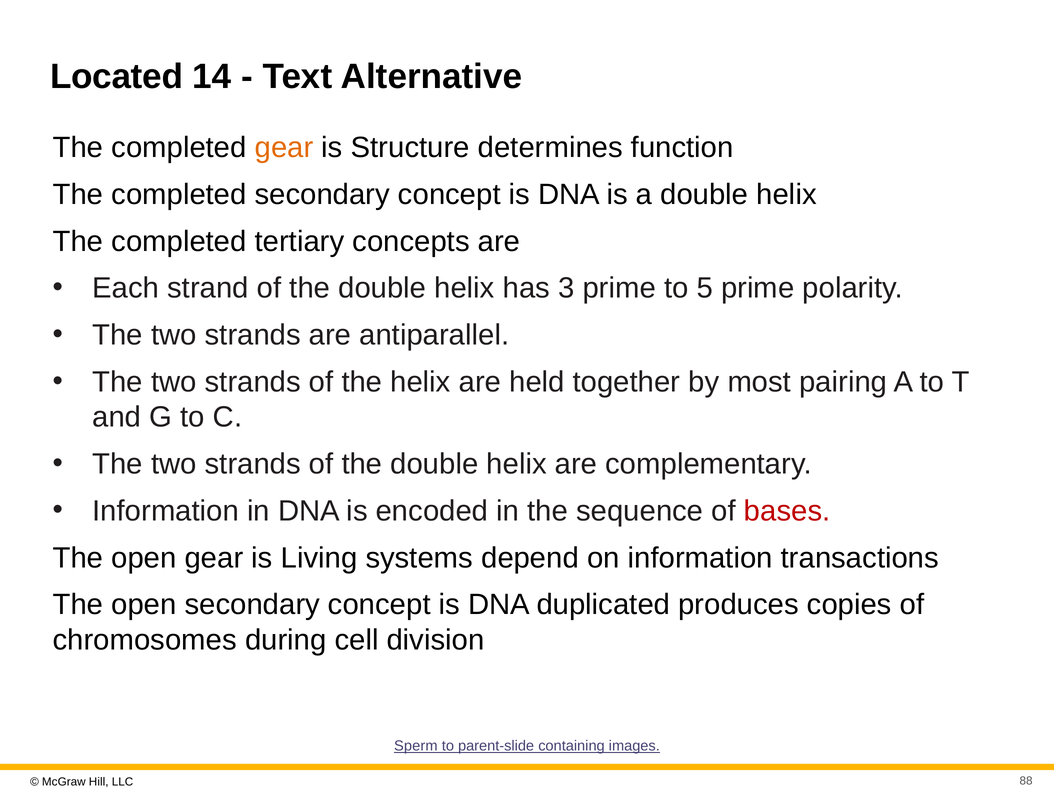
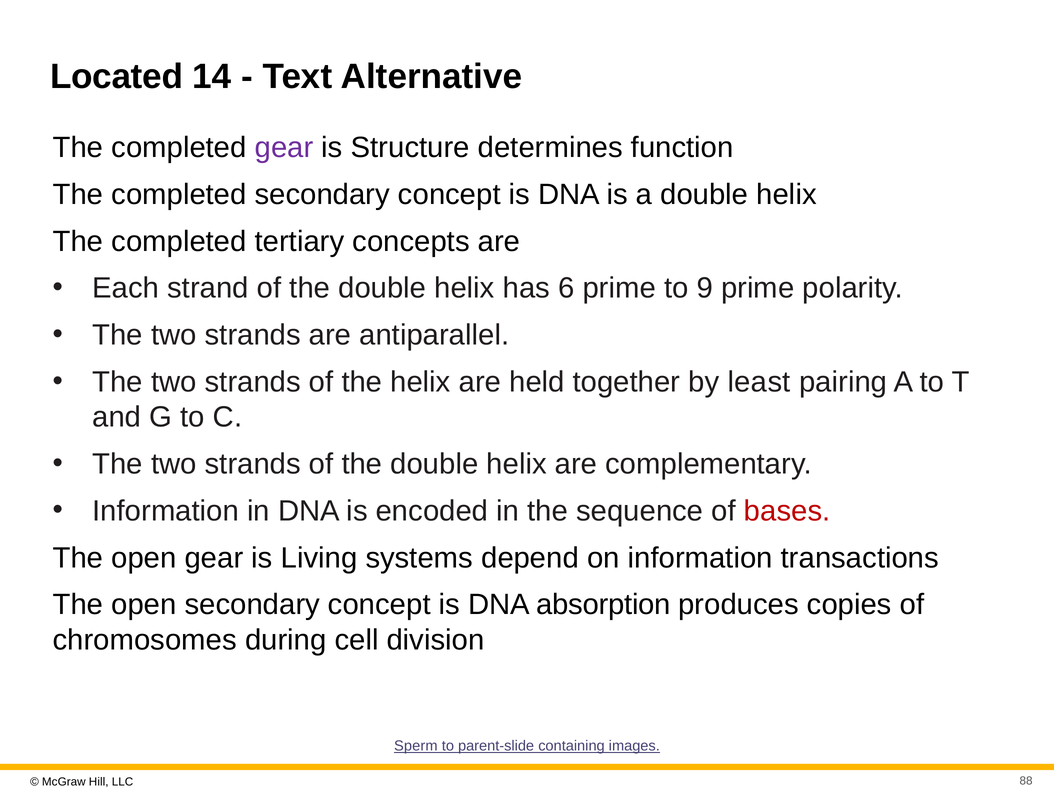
gear colour: orange -> purple (284, 148)
3: 3 -> 6 (566, 288)
5: 5 -> 9 (705, 288)
most: most -> least (759, 382)
duplicated: duplicated -> absorption (603, 604)
